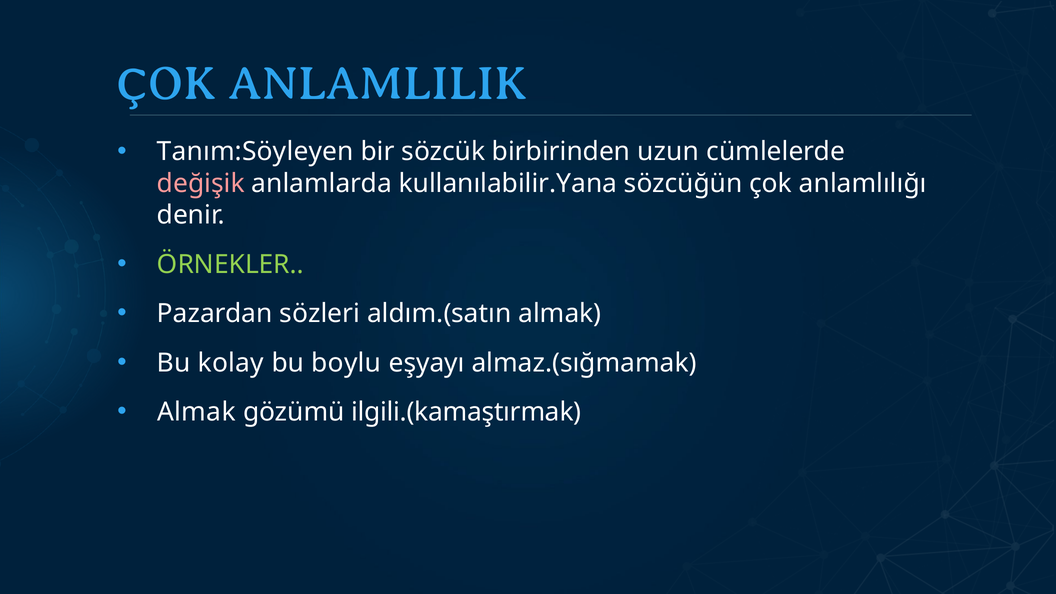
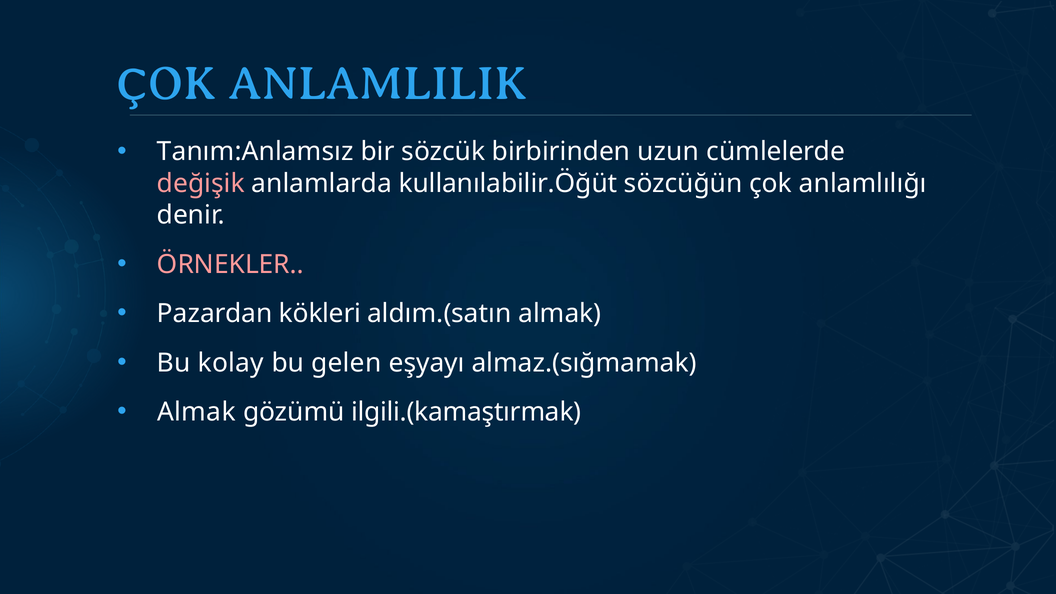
Tanım:Söyleyen: Tanım:Söyleyen -> Tanım:Anlamsız (255, 152)
kullanılabilir.Yana: kullanılabilir.Yana -> kullanılabilir.Öğüt (508, 183)
ÖRNEKLER colour: light green -> pink (230, 264)
sözleri: sözleri -> kökleri (320, 314)
boylu: boylu -> gelen (346, 363)
